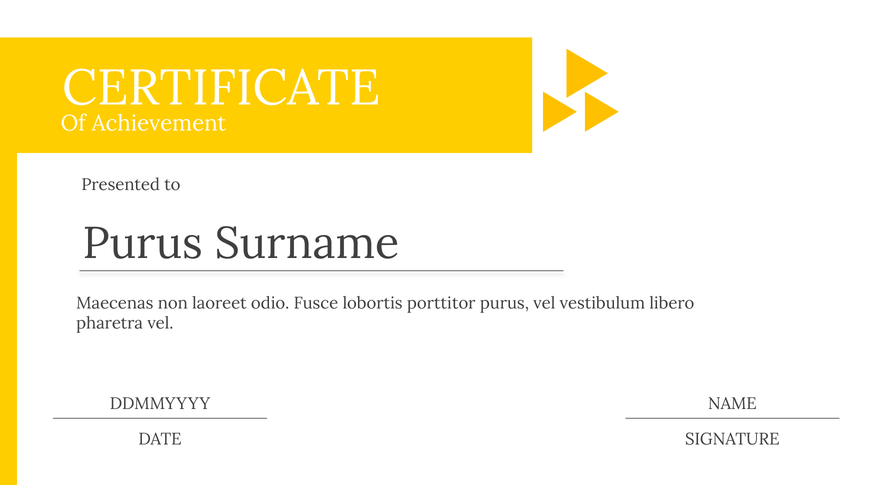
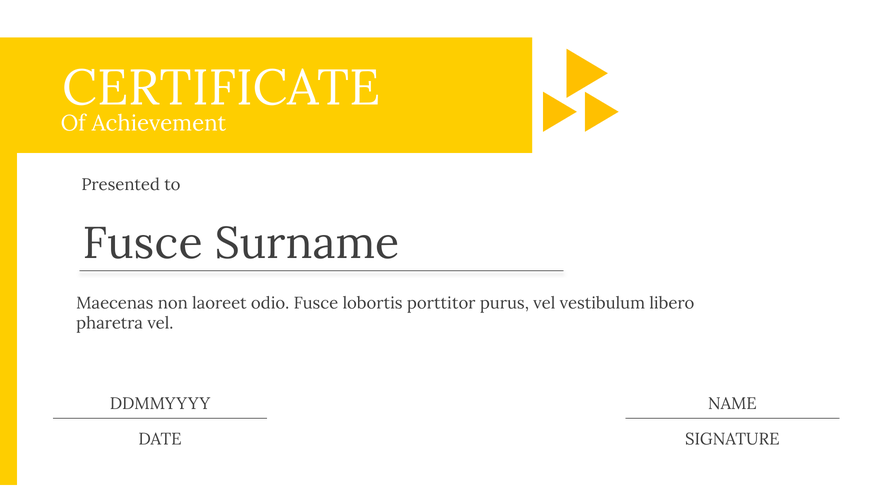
Purus: Purus -> Fusce (143, 243)
